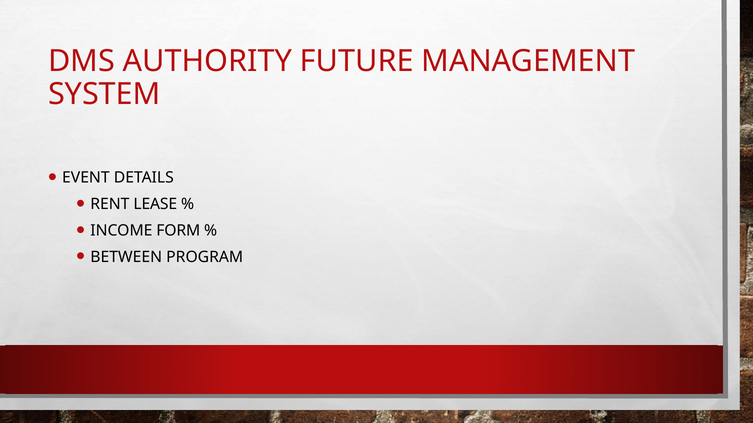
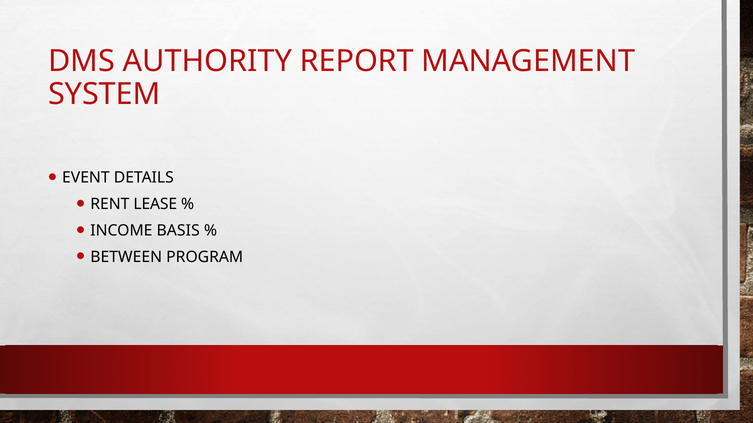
FUTURE: FUTURE -> REPORT (357, 61)
FORM: FORM -> BASIS (178, 231)
